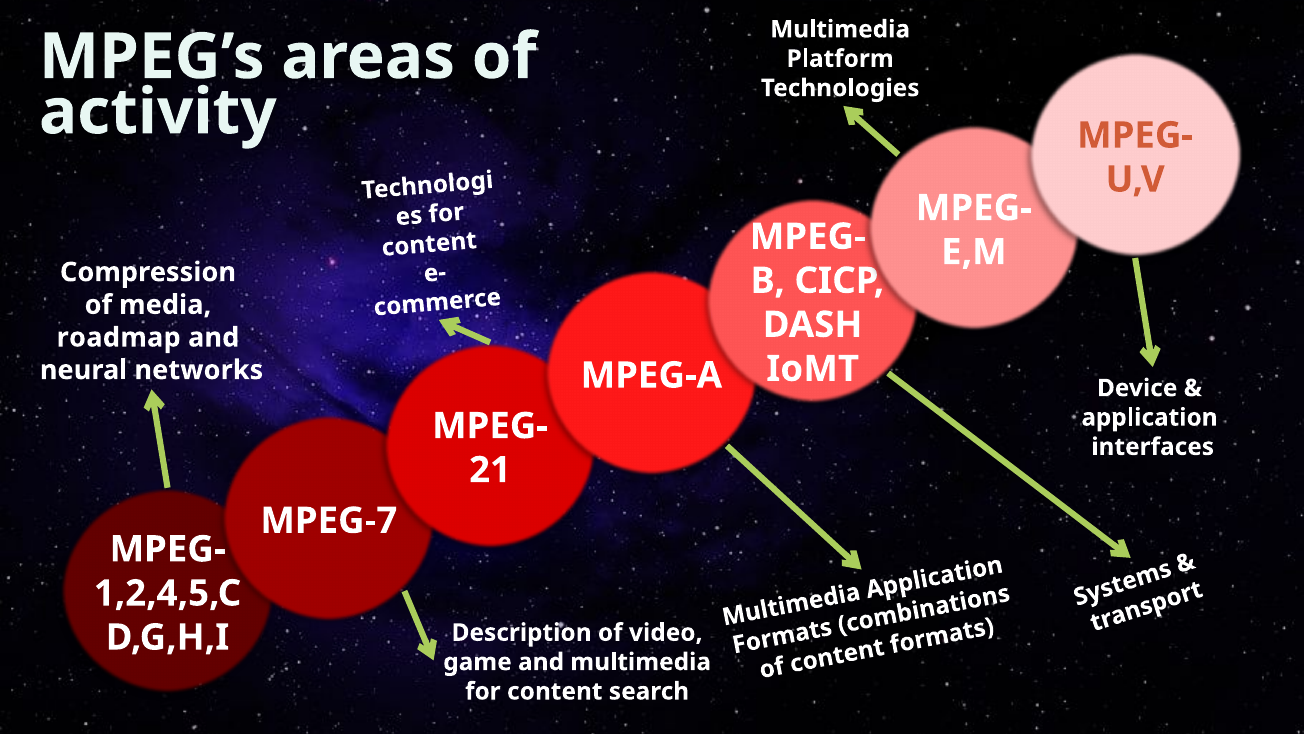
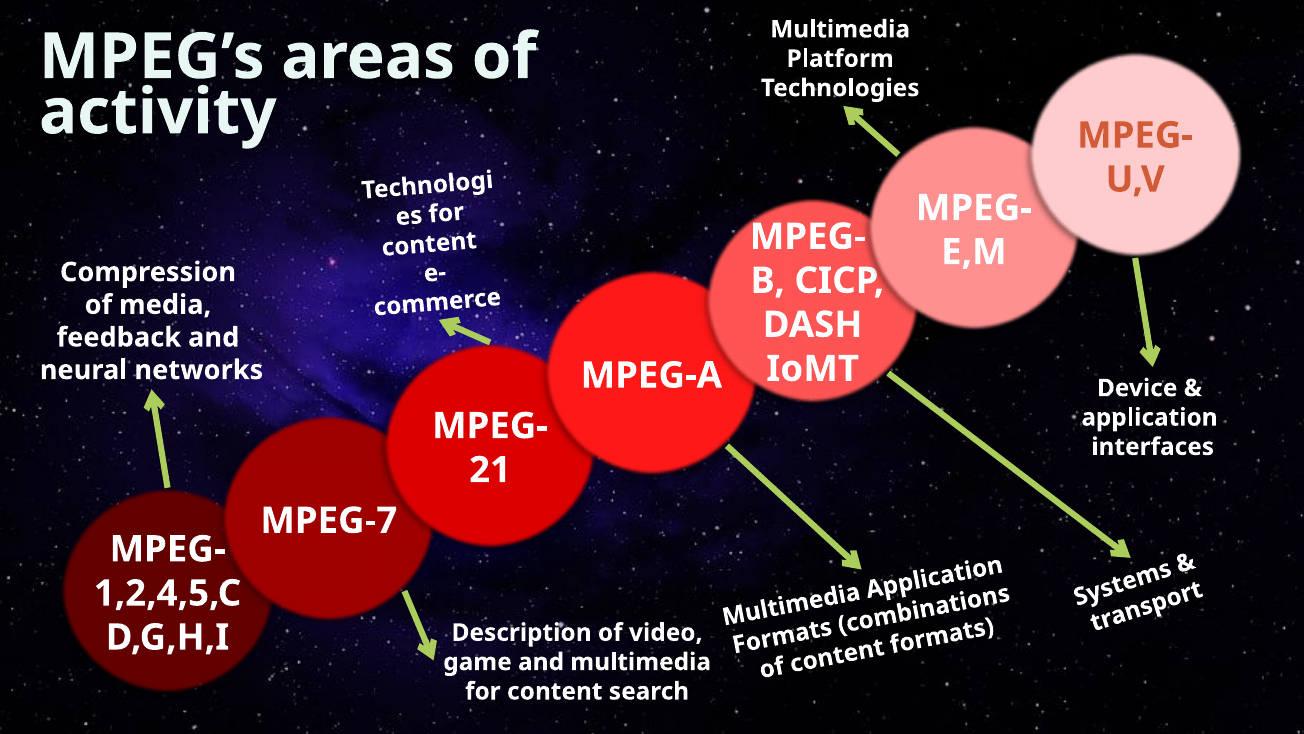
roadmap: roadmap -> feedback (119, 337)
